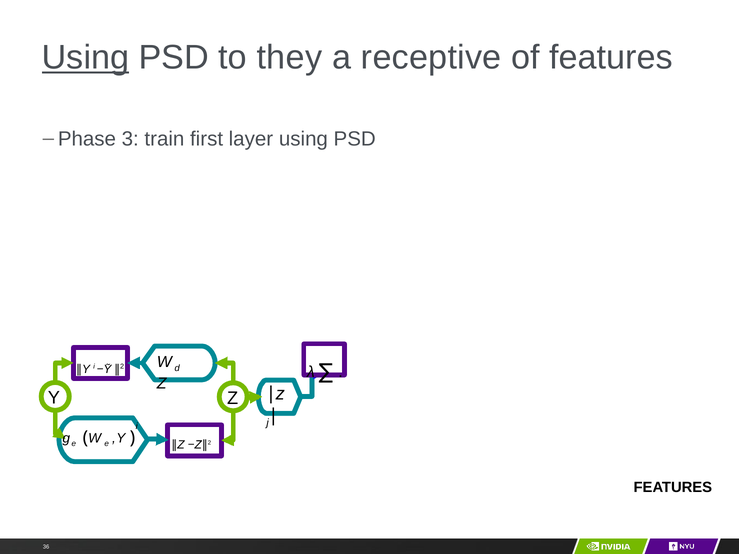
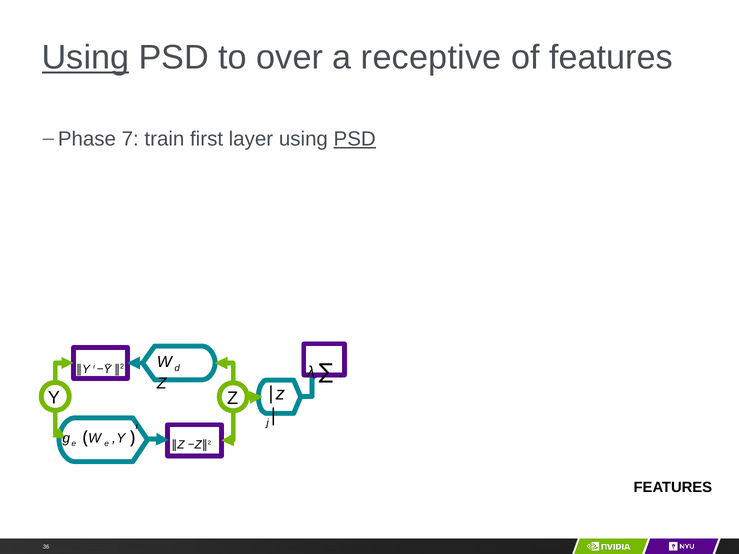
they: they -> over (290, 58)
3: 3 -> 7 (130, 139)
PSD underline: none -> present (355, 139)
